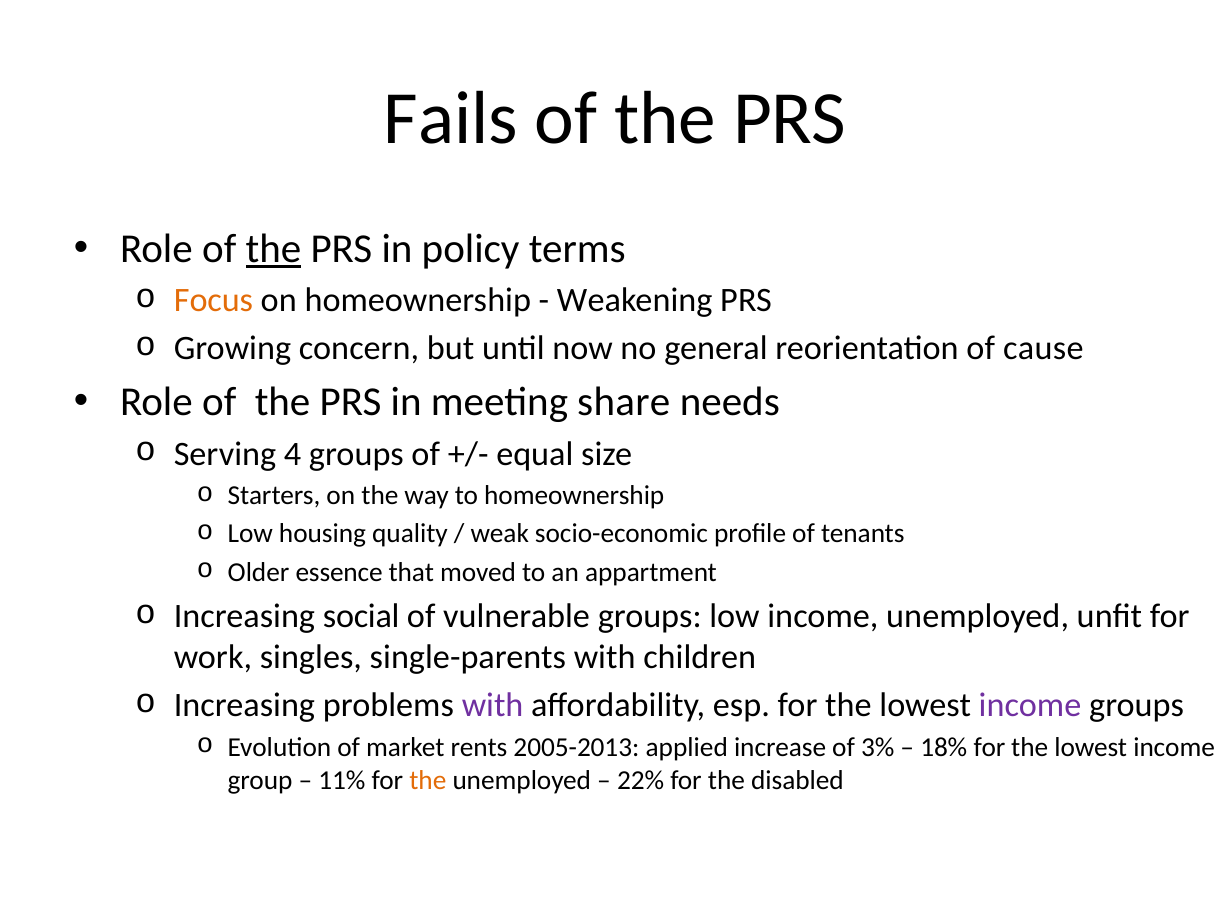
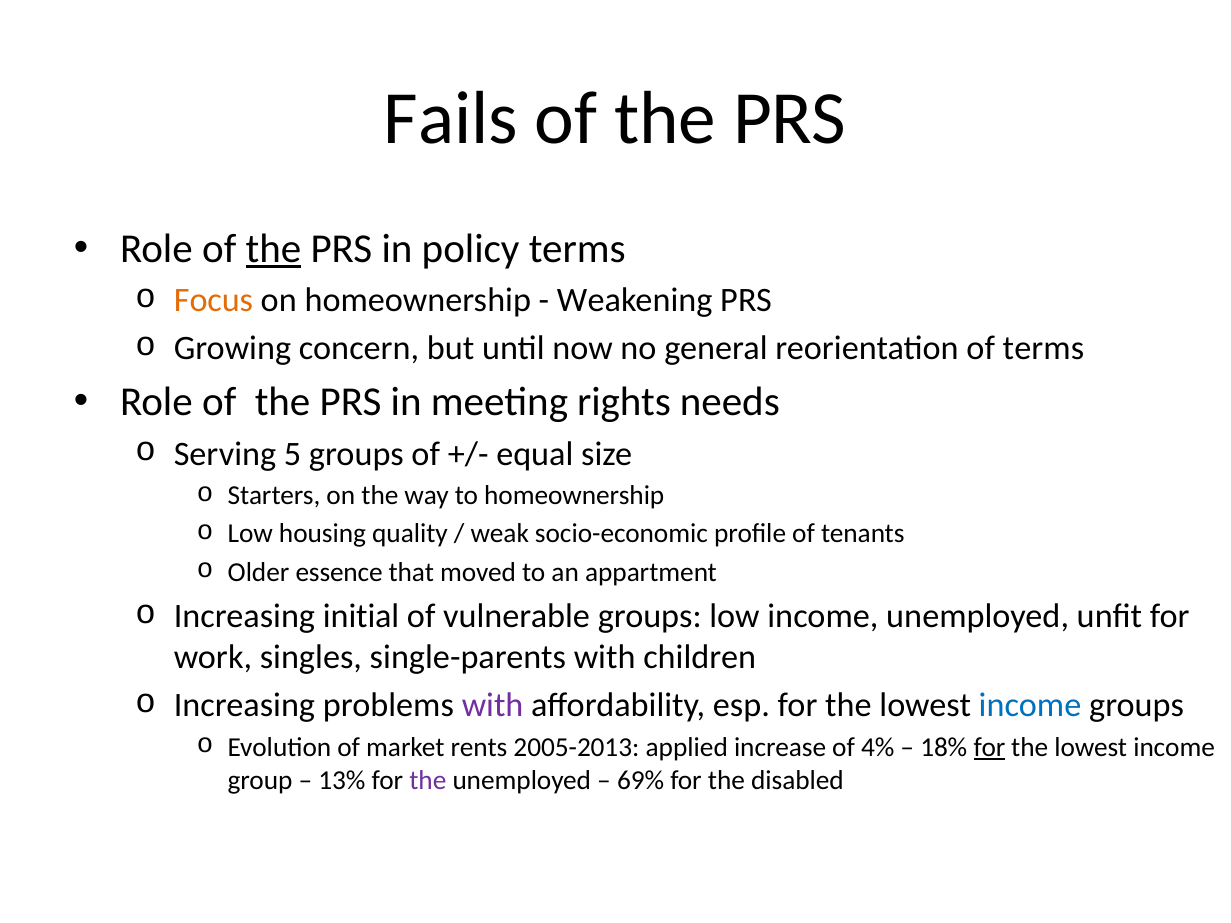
of cause: cause -> terms (1044, 349)
share: share -> rights (624, 402)
4: 4 -> 5 (293, 454)
social: social -> initial (361, 617)
income colour: purple -> blue (1030, 706)
3%: 3% -> 4% (878, 747)
for underline: none -> present (989, 747)
11%: 11% -> 13% (342, 780)
the colour: orange -> purple (428, 780)
22%: 22% -> 69% (641, 780)
